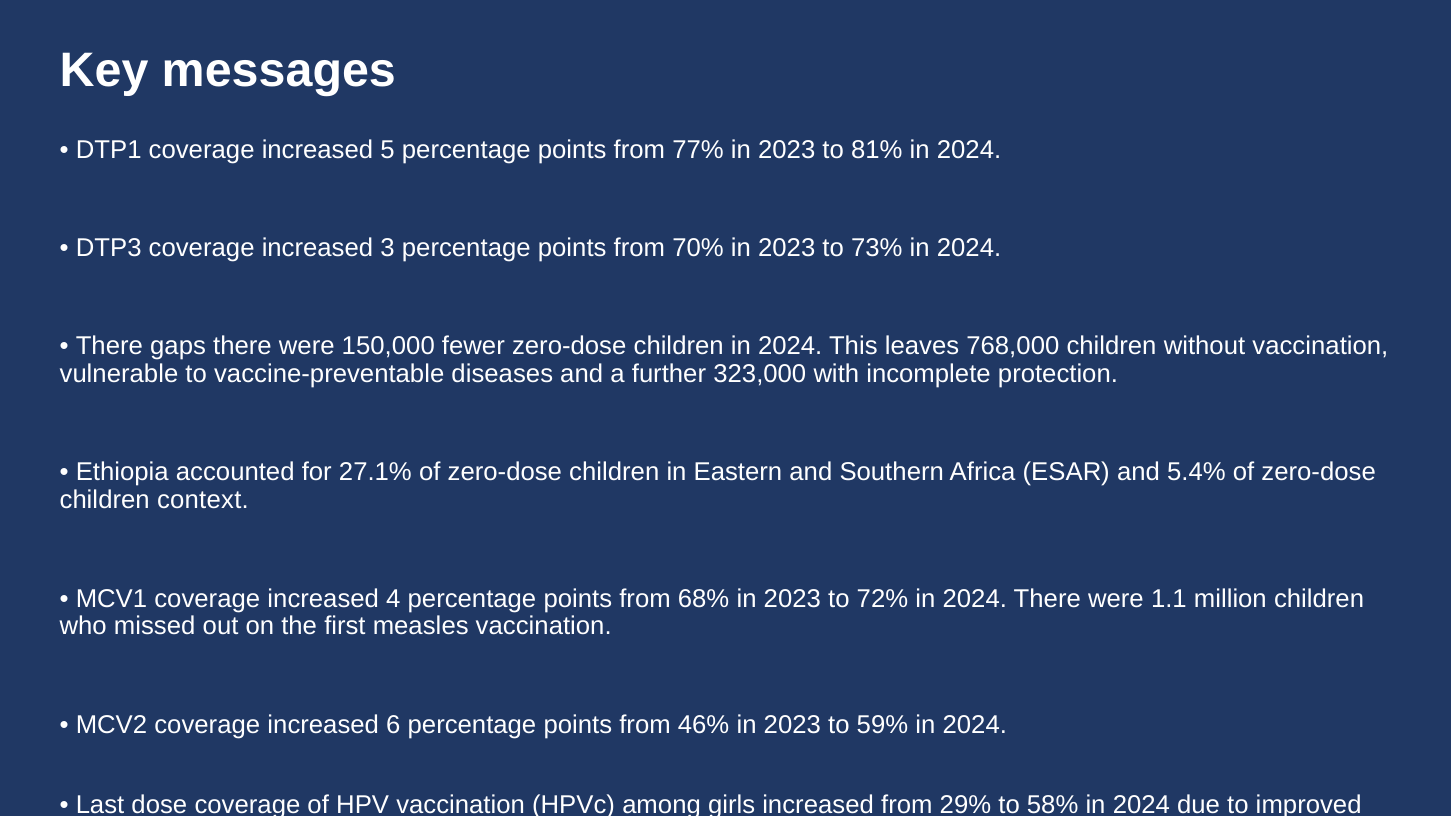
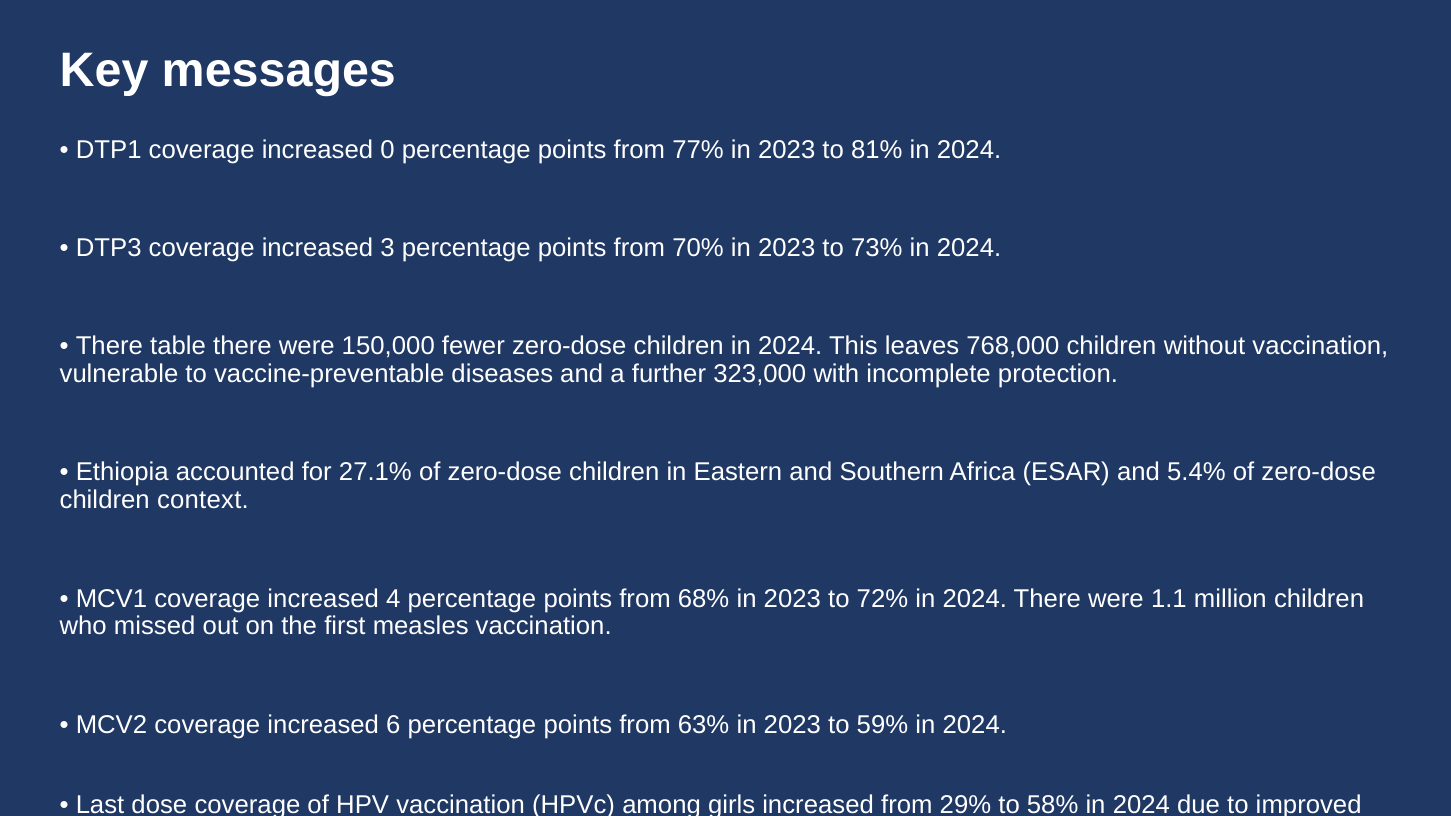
5: 5 -> 0 (388, 150)
gaps: gaps -> table (178, 346)
46%: 46% -> 63% (704, 725)
